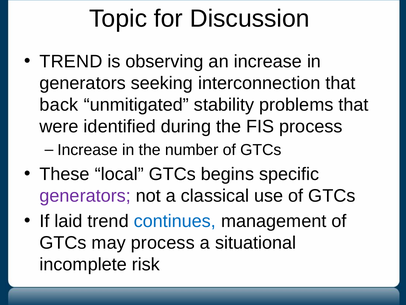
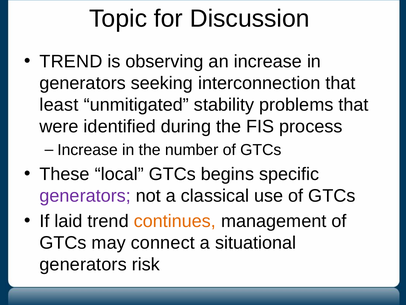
back: back -> least (59, 105)
continues colour: blue -> orange (175, 221)
may process: process -> connect (163, 242)
incomplete: incomplete -> generators (83, 264)
